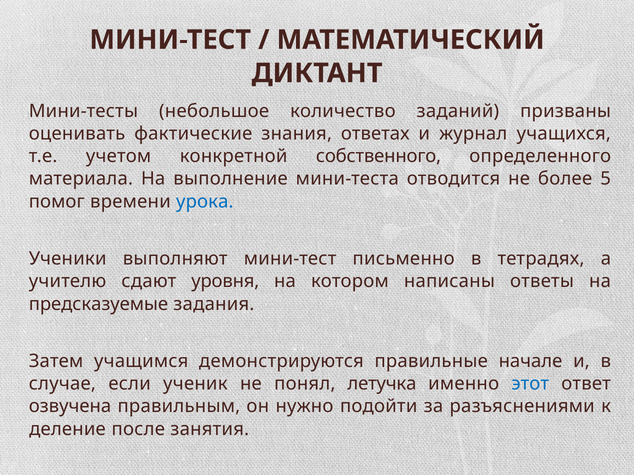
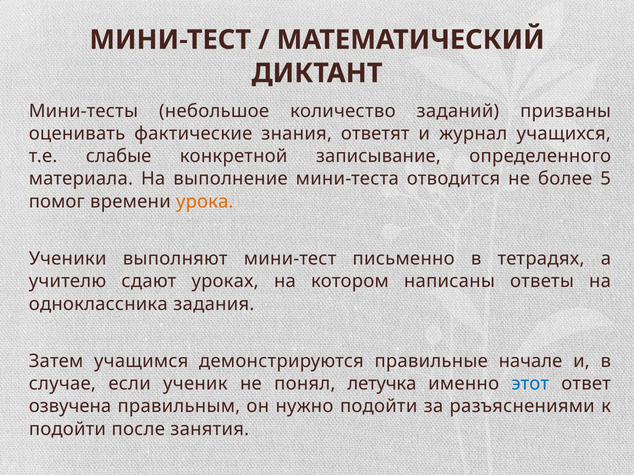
ответах: ответах -> ответят (375, 134)
учетом: учетом -> слабые (119, 156)
собственного: собственного -> записывание (378, 156)
урока colour: blue -> orange (205, 202)
уровня: уровня -> уроках (225, 282)
предсказуемые: предсказуемые -> одноклассника (98, 304)
деление: деление -> подойти (67, 429)
